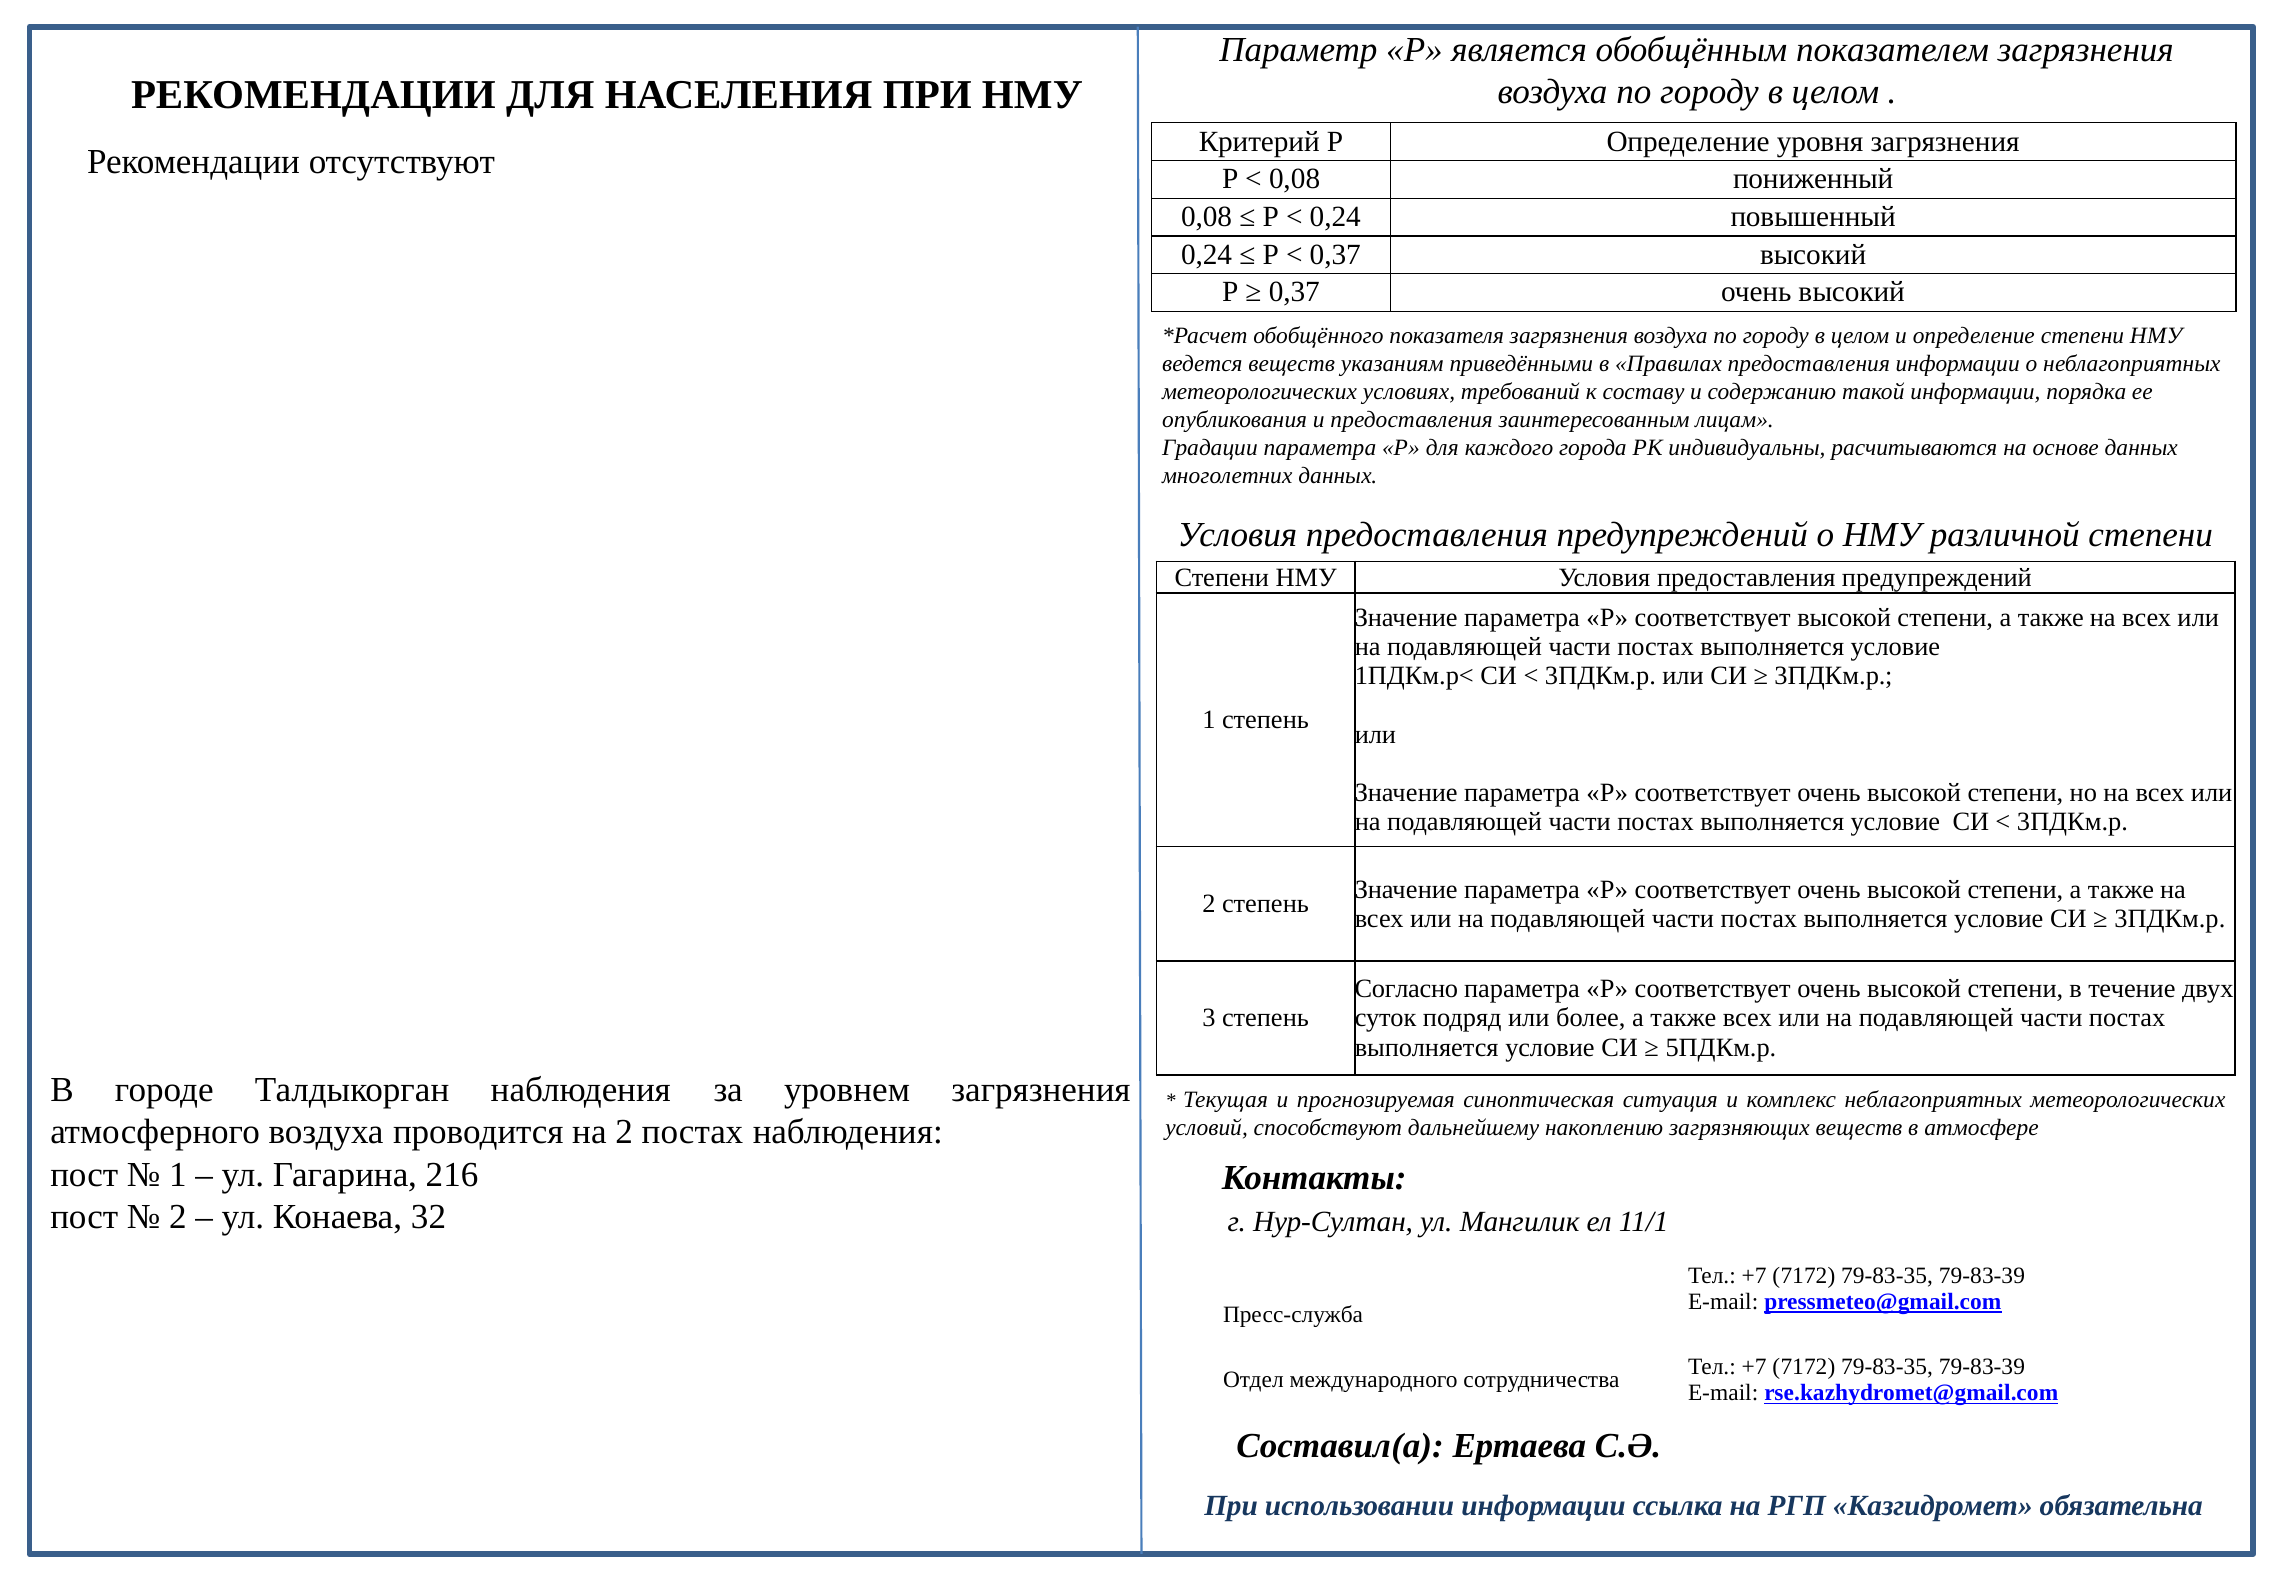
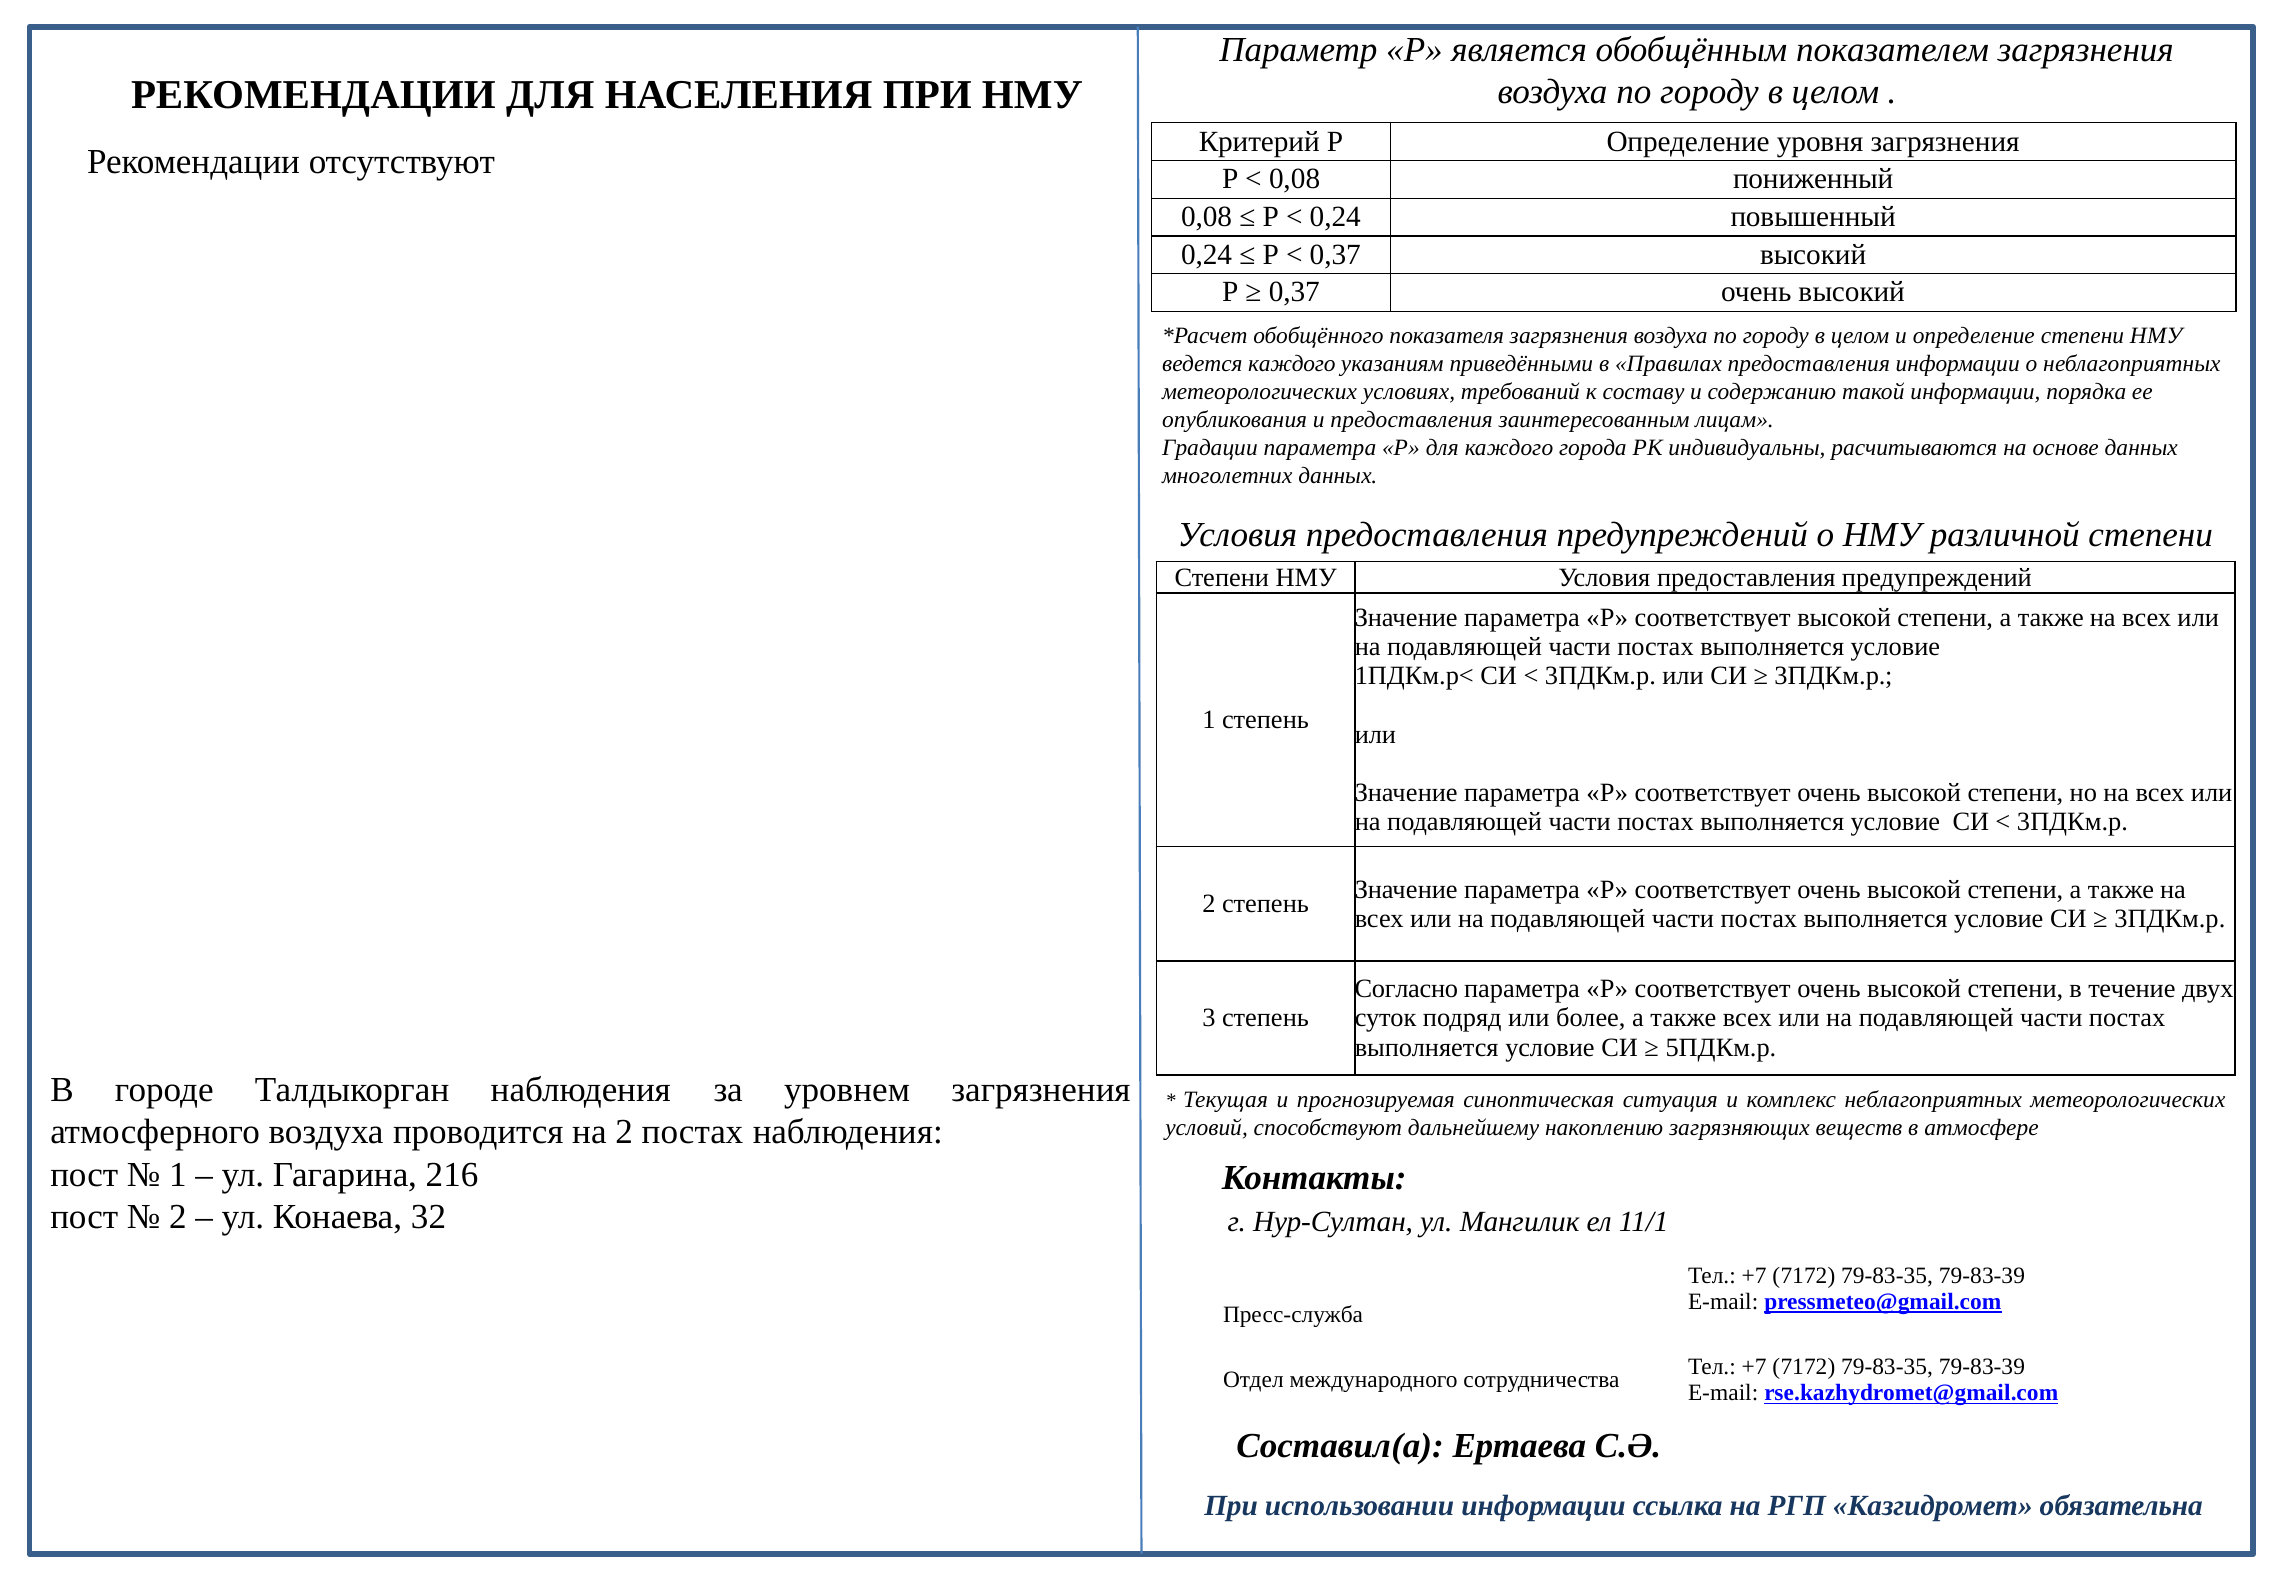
ведется веществ: веществ -> каждого (1292, 363)
